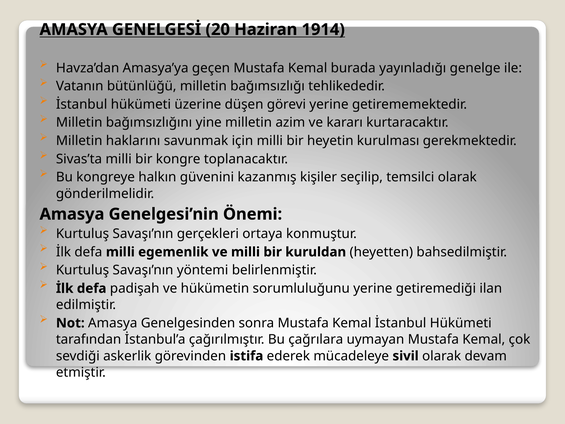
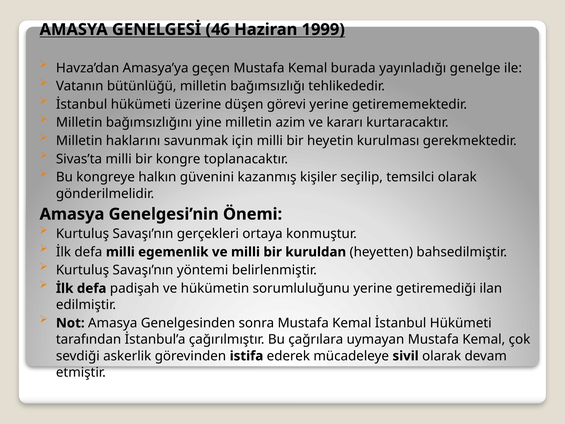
20: 20 -> 46 (218, 29)
1914: 1914 -> 1999 (323, 29)
